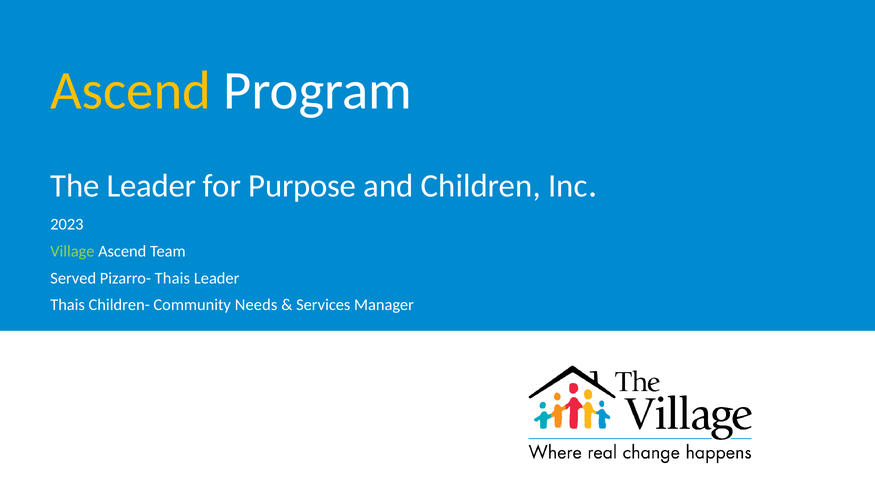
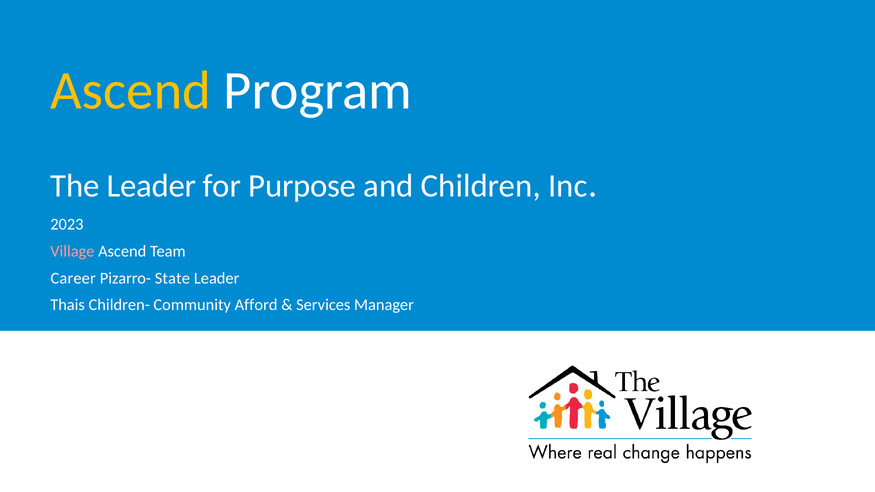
Village colour: light green -> pink (72, 251)
Served: Served -> Career (73, 278)
Pizarro- Thais: Thais -> State (172, 278)
Needs: Needs -> Afford (256, 305)
